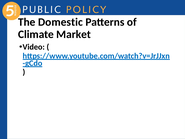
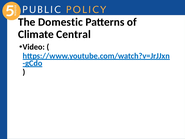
Market: Market -> Central (74, 34)
